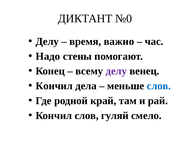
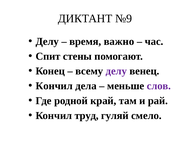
№0: №0 -> №9 (124, 18)
Надо: Надо -> Спит (48, 56)
слов colour: blue -> purple (159, 86)
Кончил слов: слов -> труд (87, 115)
